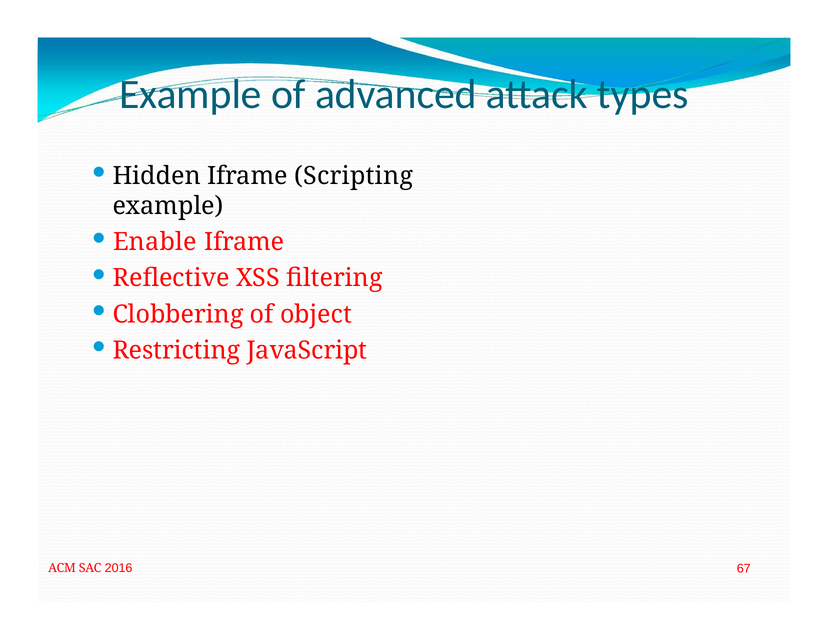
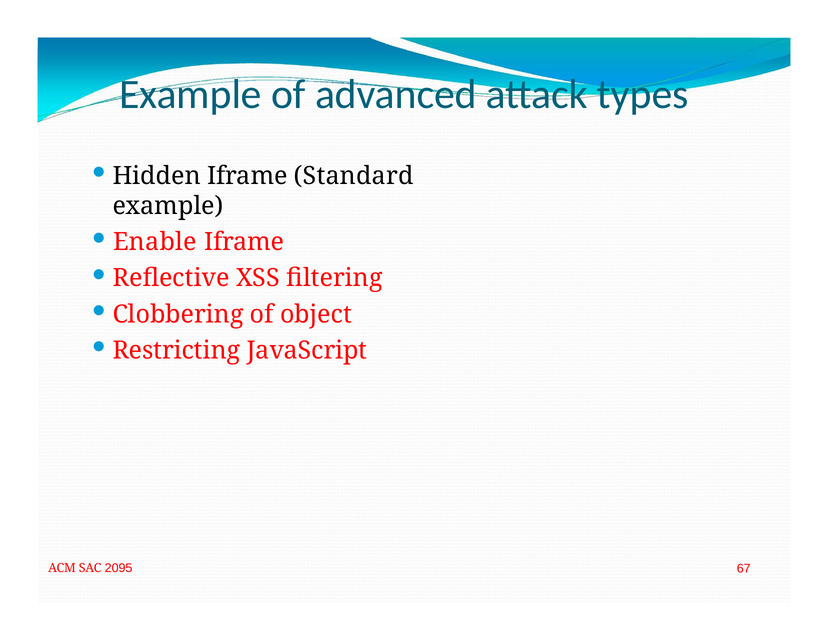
Scripting: Scripting -> Standard (354, 176)
2016: 2016 -> 2095 (119, 568)
